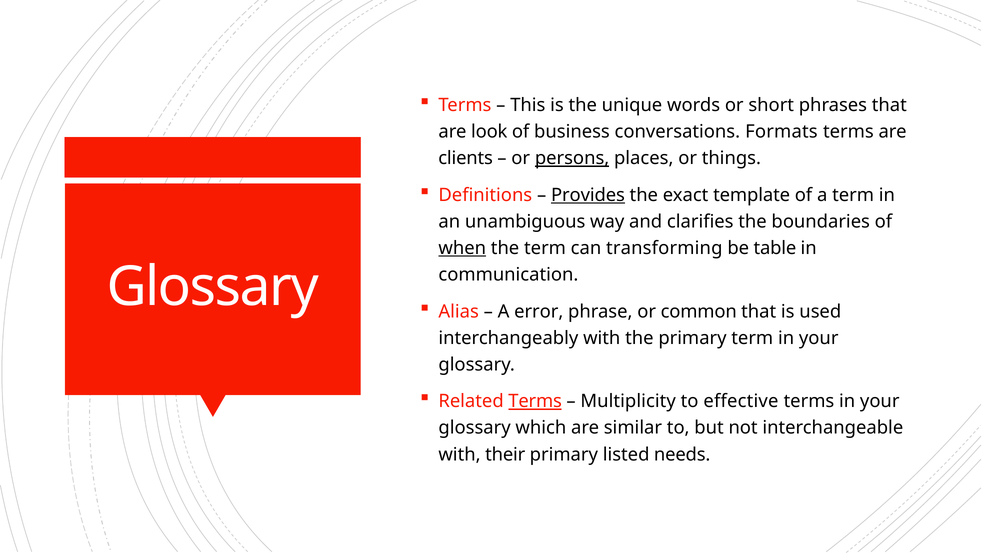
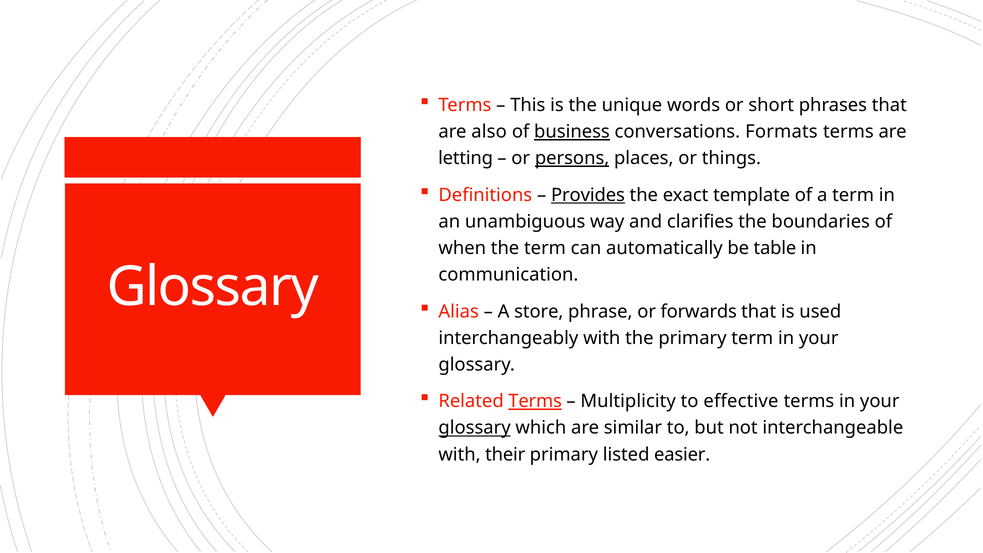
look: look -> also (489, 132)
business underline: none -> present (572, 132)
clients: clients -> letting (466, 158)
when underline: present -> none (462, 248)
transforming: transforming -> automatically (664, 248)
error: error -> store (539, 311)
common: common -> forwards (699, 311)
glossary underline: none -> present (475, 428)
needs: needs -> easier (682, 454)
